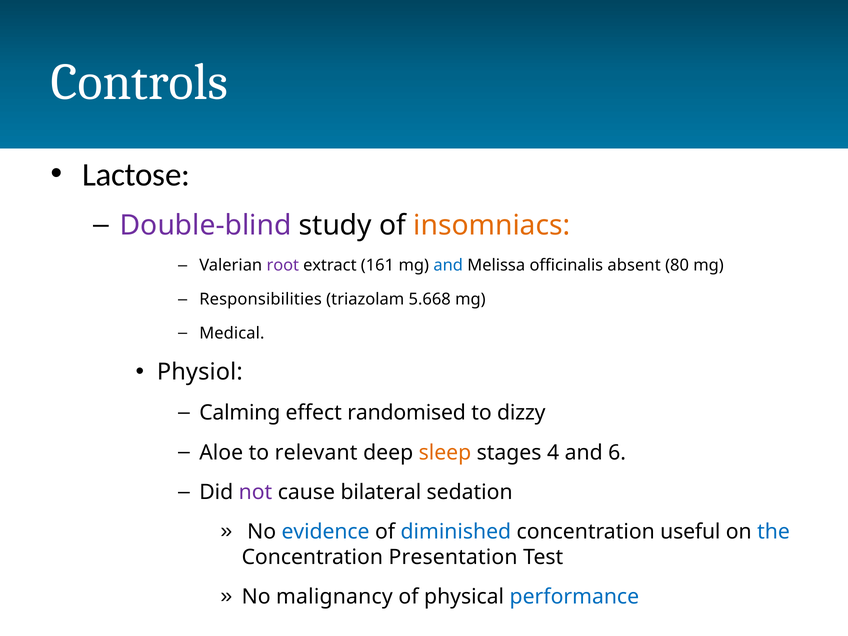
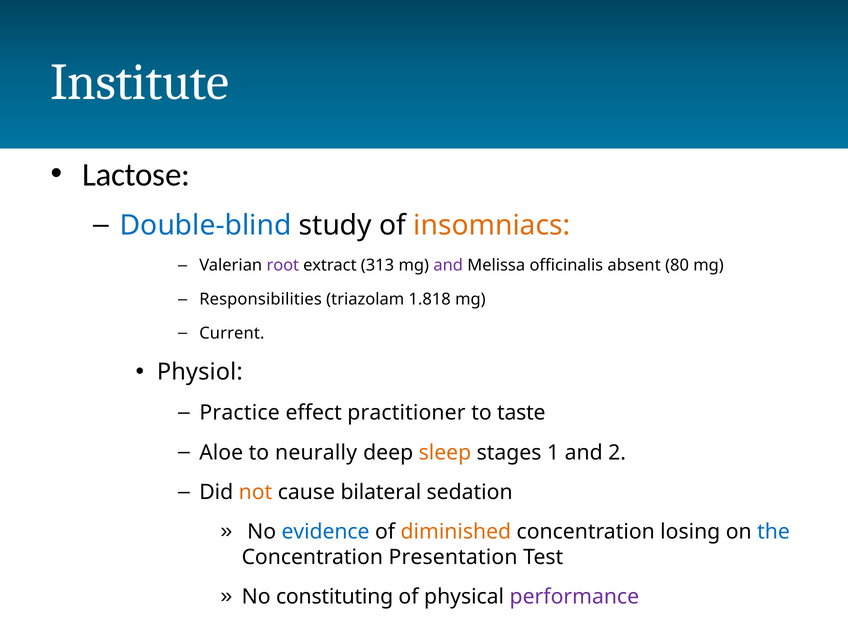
Controls: Controls -> Institute (140, 82)
Double-blind colour: purple -> blue (206, 225)
161: 161 -> 313 (377, 266)
and colour: blue -> purple (448, 266)
5.668: 5.668 -> 1.818 (430, 299)
Medical: Medical -> Current (232, 333)
Calming: Calming -> Practice (240, 413)
randomised: randomised -> practitioner (406, 413)
dizzy: dizzy -> taste (521, 413)
relevant: relevant -> neurally (316, 453)
4: 4 -> 1 (553, 453)
6: 6 -> 2 (617, 453)
not colour: purple -> orange (255, 492)
diminished colour: blue -> orange (456, 532)
useful: useful -> losing (690, 532)
malignancy: malignancy -> constituting (335, 597)
performance colour: blue -> purple (574, 597)
